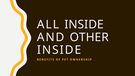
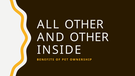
ALL INSIDE: INSIDE -> OTHER (84, 24)
